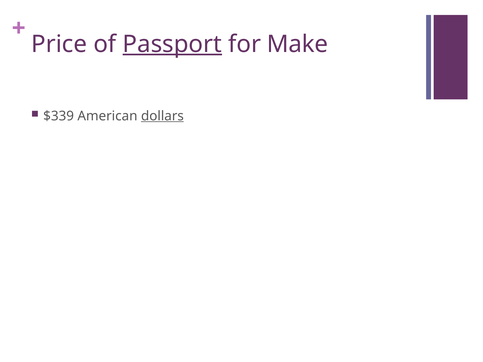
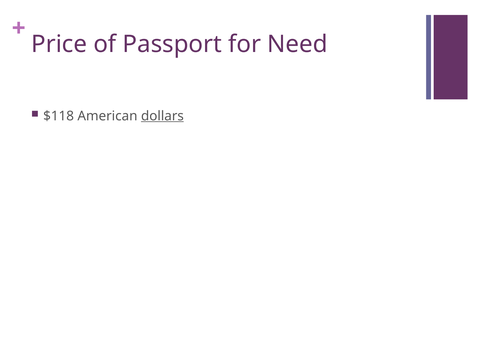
Passport underline: present -> none (172, 44)
Make: Make -> Need (297, 44)
$339: $339 -> $118 (59, 116)
